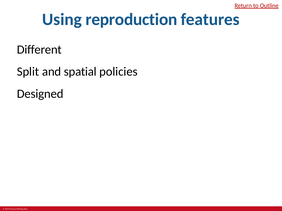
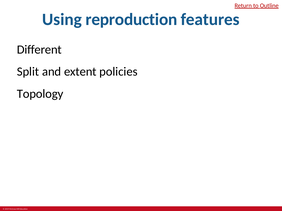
spatial: spatial -> extent (80, 72)
Designed: Designed -> Topology (40, 94)
